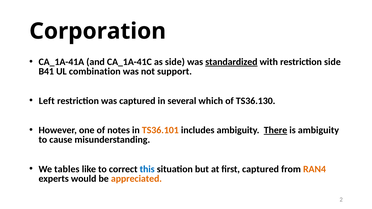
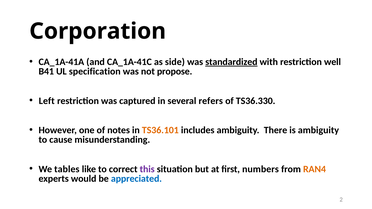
restriction side: side -> well (333, 62)
combination: combination -> specification (95, 71)
support: support -> propose (175, 71)
which: which -> refers (211, 101)
TS36.130: TS36.130 -> TS36.330 (256, 101)
There underline: present -> none (276, 130)
this colour: blue -> purple (147, 169)
first captured: captured -> numbers (260, 169)
appreciated colour: orange -> blue (136, 179)
